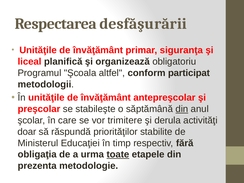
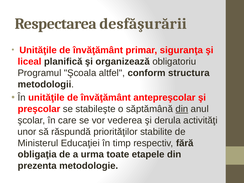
participat: participat -> structura (189, 73)
trimitere: trimitere -> vederea (125, 120)
doar: doar -> unor (27, 132)
toate underline: present -> none (118, 154)
